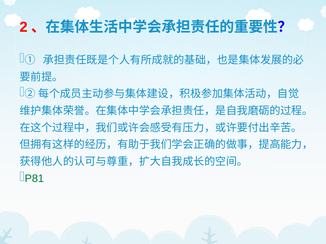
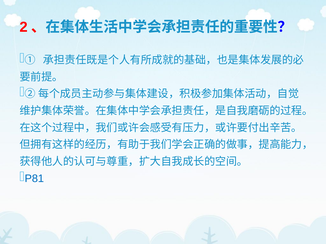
P81 colour: green -> blue (34, 179)
